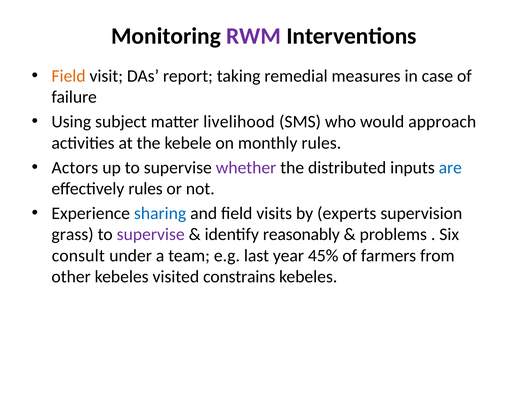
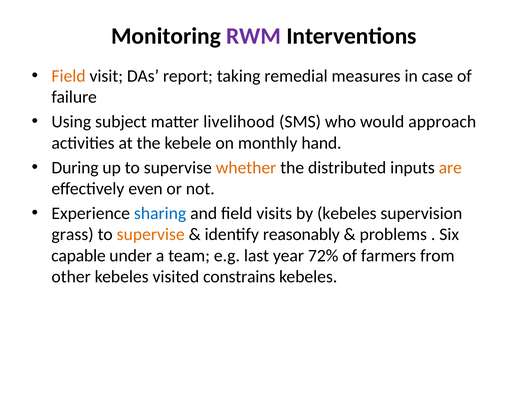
monthly rules: rules -> hand (321, 143)
Actors: Actors -> During (75, 168)
whether colour: purple -> orange (246, 168)
are colour: blue -> orange (450, 168)
effectively rules: rules -> even (146, 189)
by experts: experts -> kebeles (347, 213)
supervise colour: purple -> orange (151, 234)
consult: consult -> capable (78, 256)
45%: 45% -> 72% (323, 256)
